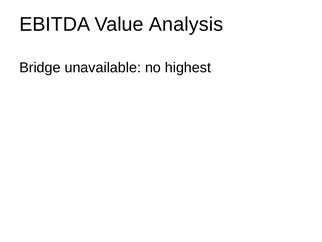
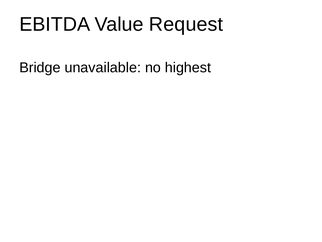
Analysis: Analysis -> Request (186, 24)
